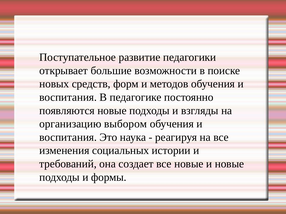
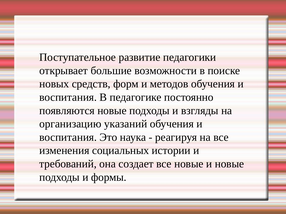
выбором: выбором -> указаний (126, 124)
